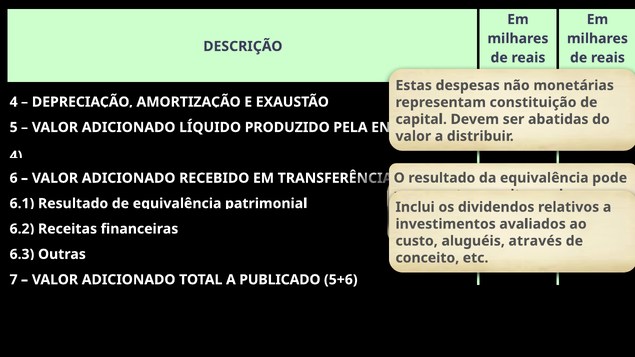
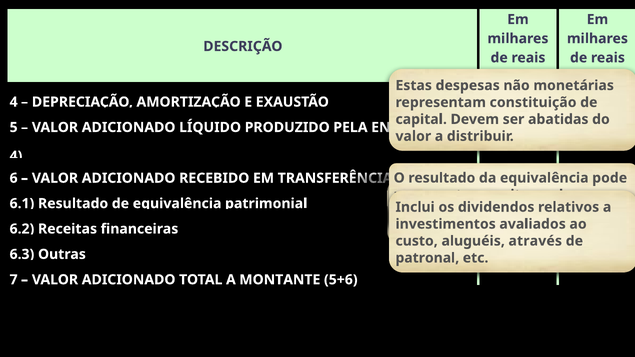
conceito: conceito -> patronal (427, 258)
PUBLICADO: PUBLICADO -> MONTANTE (280, 280)
